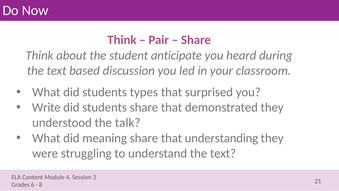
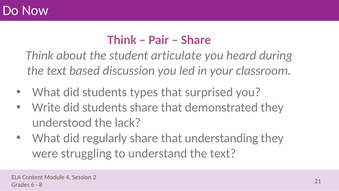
anticipate: anticipate -> articulate (176, 55)
talk: talk -> lack (128, 123)
meaning: meaning -> regularly (105, 138)
